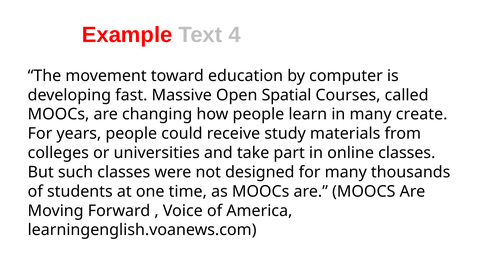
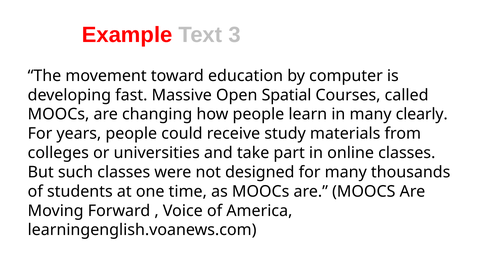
4: 4 -> 3 (234, 35)
create: create -> clearly (422, 114)
